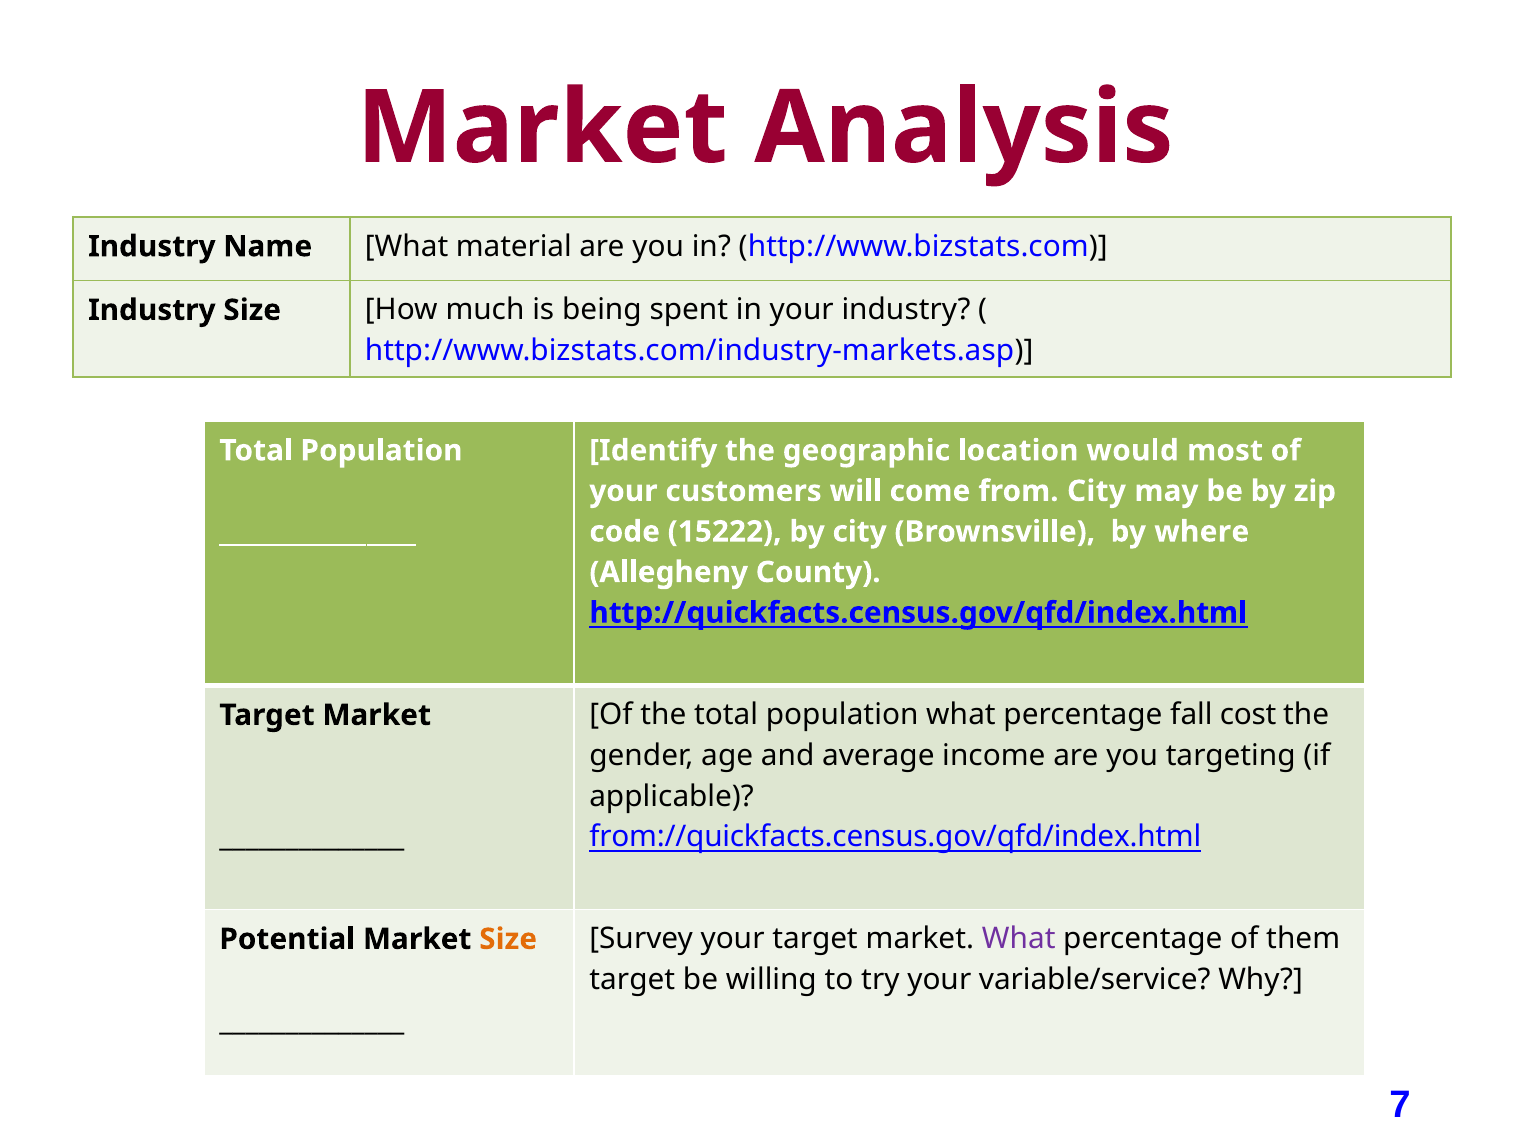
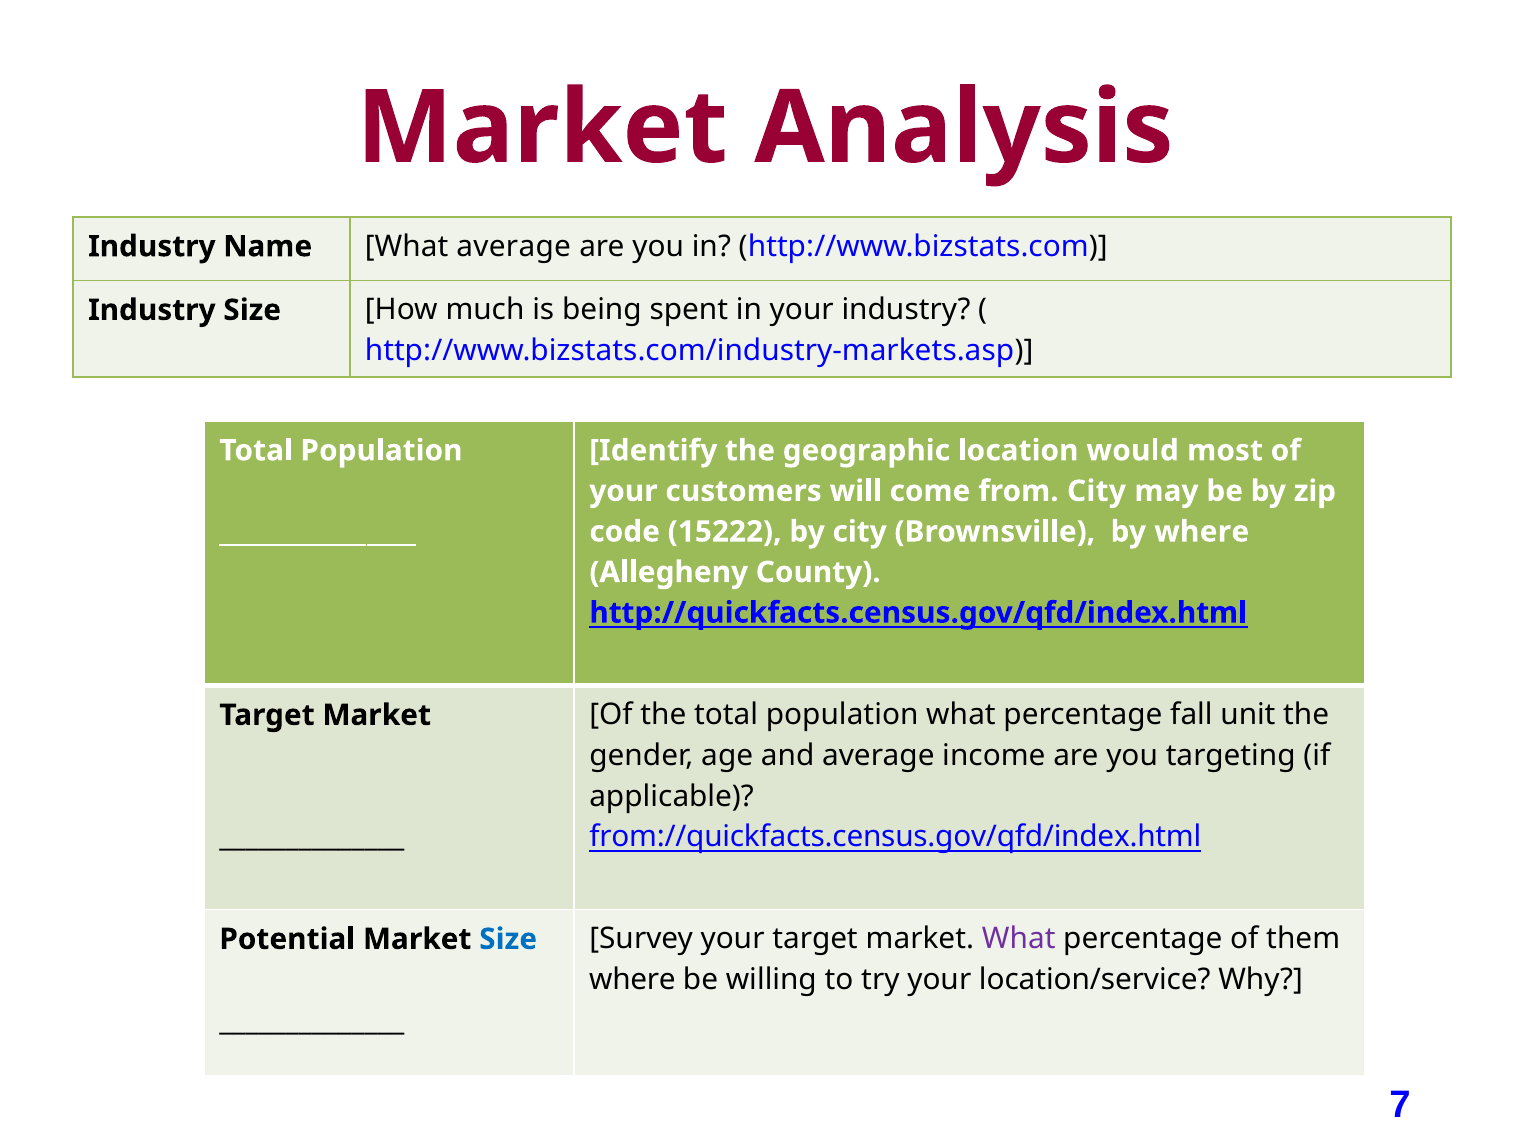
What material: material -> average (514, 247)
cost: cost -> unit (1248, 715)
Size colour: orange -> blue (508, 939)
target: target -> where (632, 980)
variable/service: variable/service -> location/service (1095, 980)
